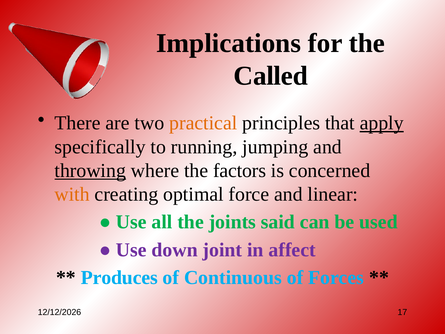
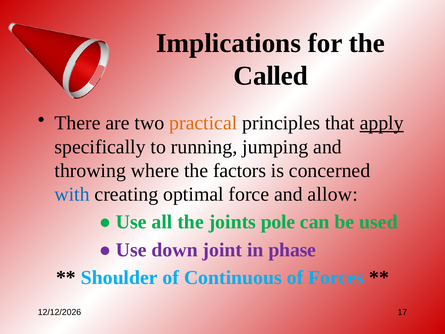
throwing underline: present -> none (90, 170)
with colour: orange -> blue (72, 194)
linear: linear -> allow (333, 194)
said: said -> pole (278, 222)
affect: affect -> phase (292, 250)
Produces: Produces -> Shoulder (119, 277)
